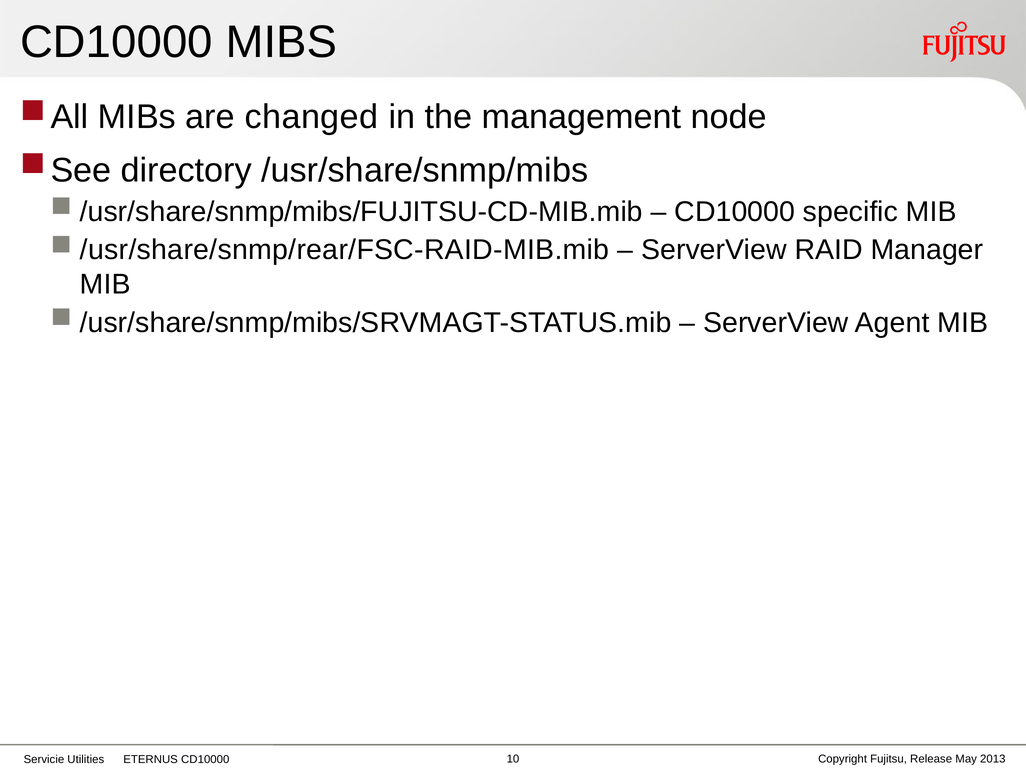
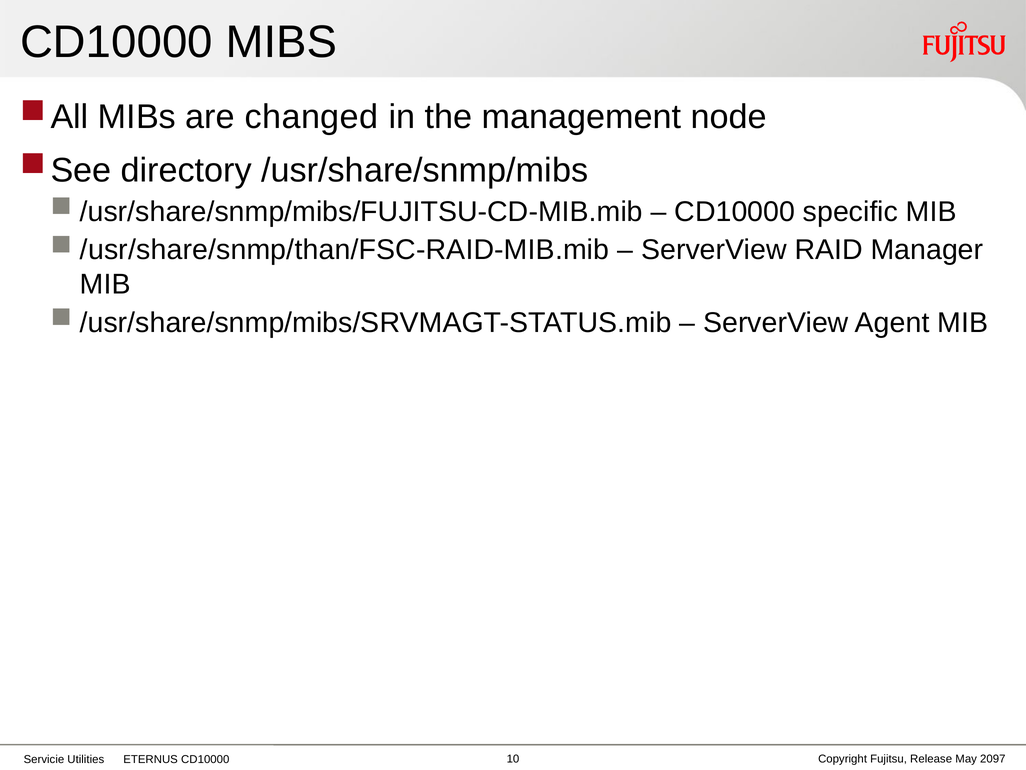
/usr/share/snmp/rear/FSC-RAID-MIB.mib: /usr/share/snmp/rear/FSC-RAID-MIB.mib -> /usr/share/snmp/than/FSC-RAID-MIB.mib (345, 250)
2013: 2013 -> 2097 (993, 759)
